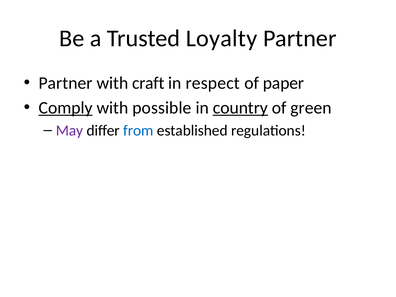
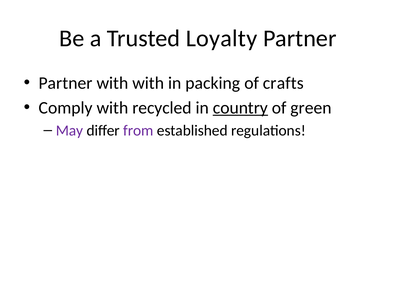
with craft: craft -> with (148, 83)
respect: respect -> packing (213, 83)
paper: paper -> crafts (283, 83)
Comply underline: present -> none (66, 108)
possible: possible -> recycled (162, 108)
from colour: blue -> purple (138, 130)
